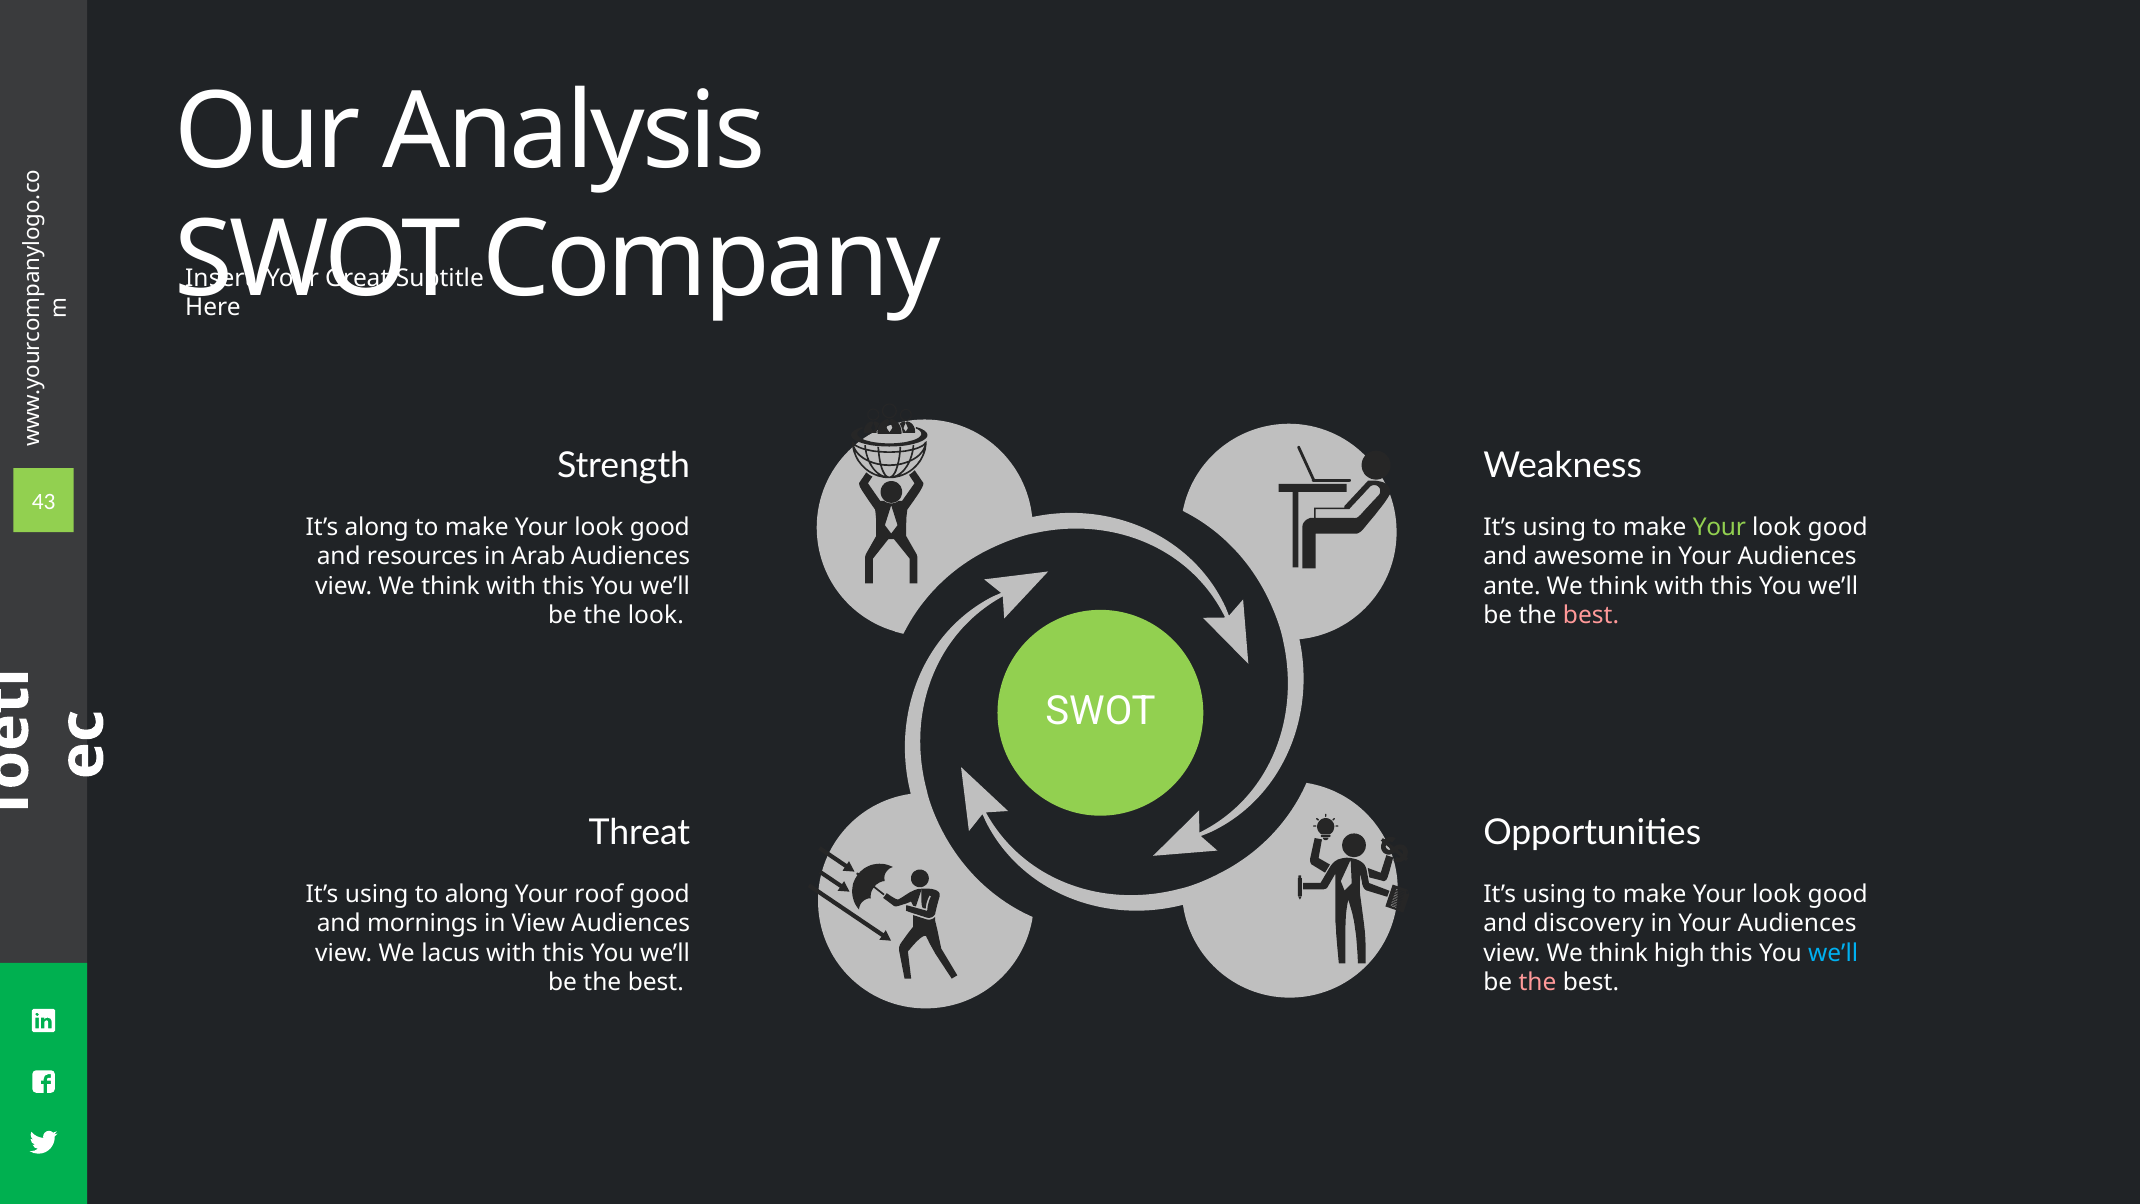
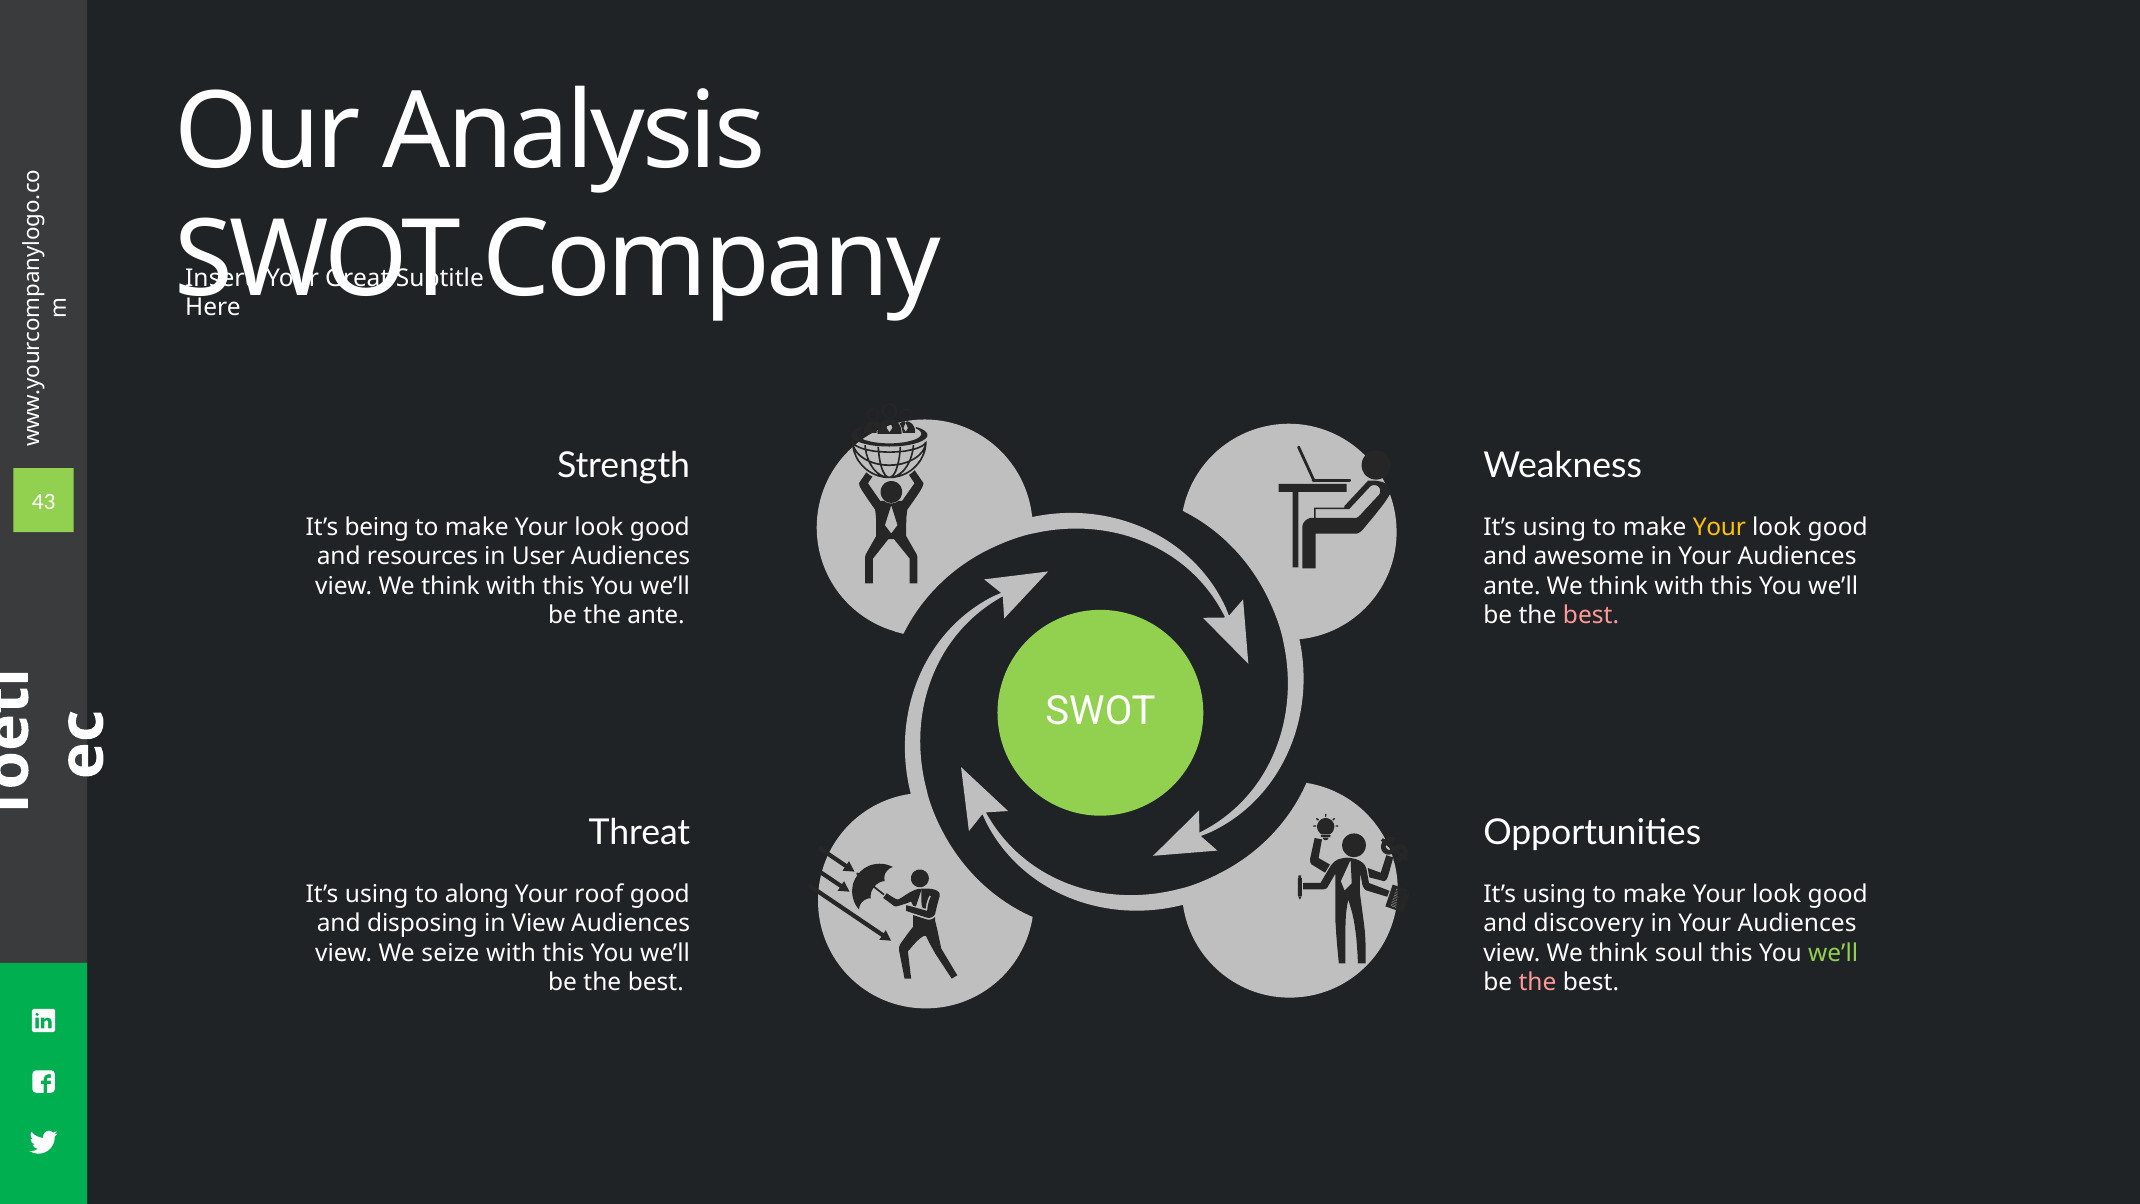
It’s along: along -> being (377, 527)
Your colour: light green -> yellow (1719, 527)
Arab: Arab -> User (538, 557)
the look: look -> ante (656, 615)
mornings: mornings -> disposing (422, 923)
lacus: lacus -> seize (450, 953)
high: high -> soul (1679, 953)
we’ll colour: light blue -> light green (1833, 953)
